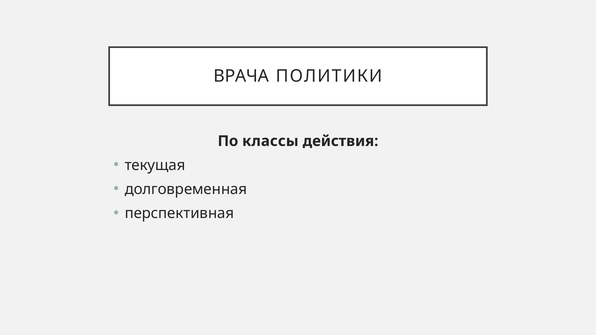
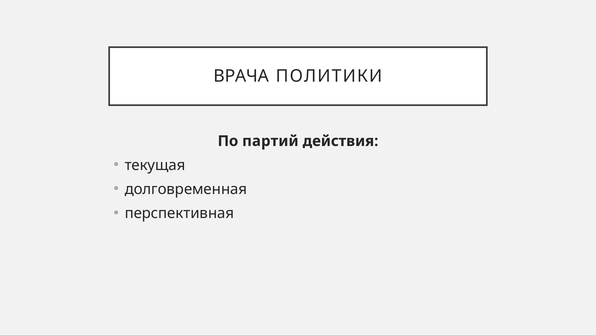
классы: классы -> партий (270, 141)
